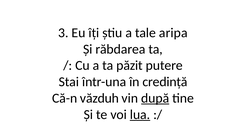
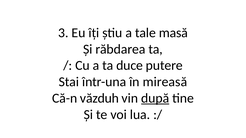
aripa: aripa -> masă (173, 33)
păzit: păzit -> duce (130, 66)
credință: credință -> mireasă (165, 82)
lua underline: present -> none (140, 115)
